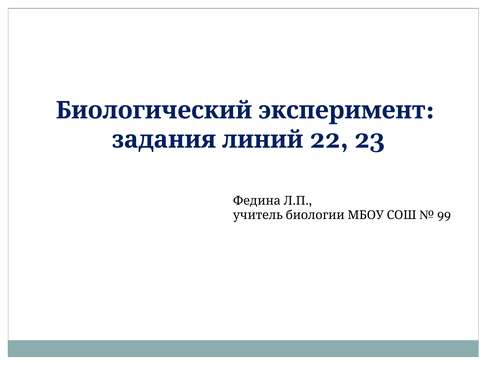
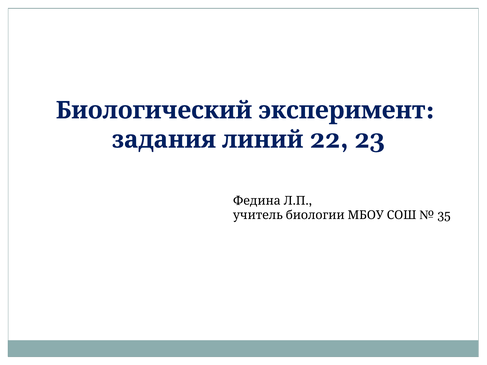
99: 99 -> 35 (444, 215)
